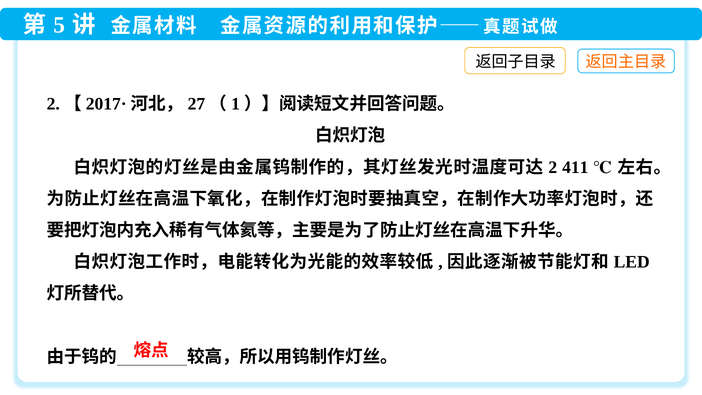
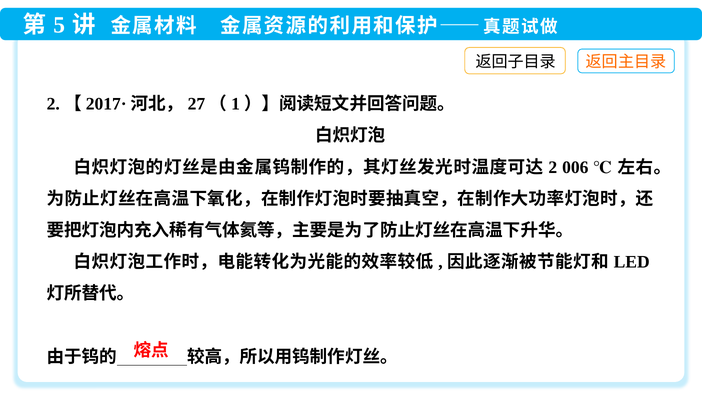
411: 411 -> 006 (575, 167)
